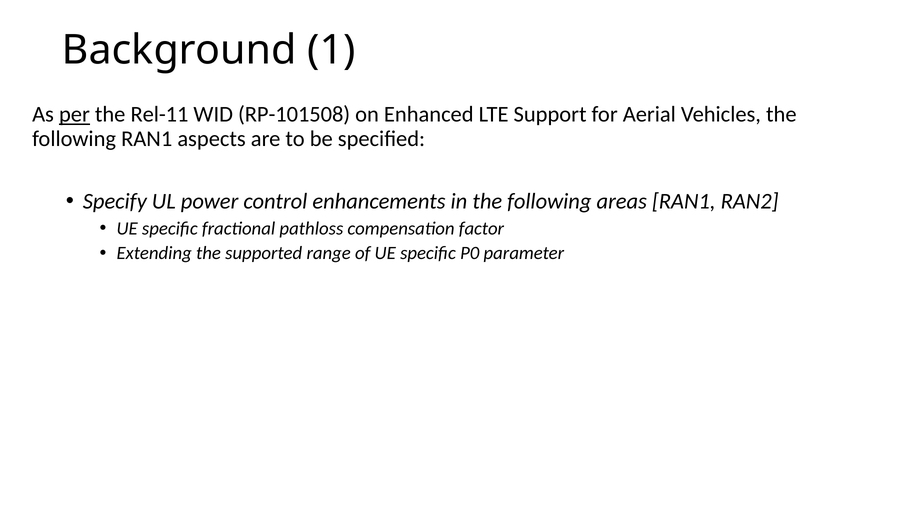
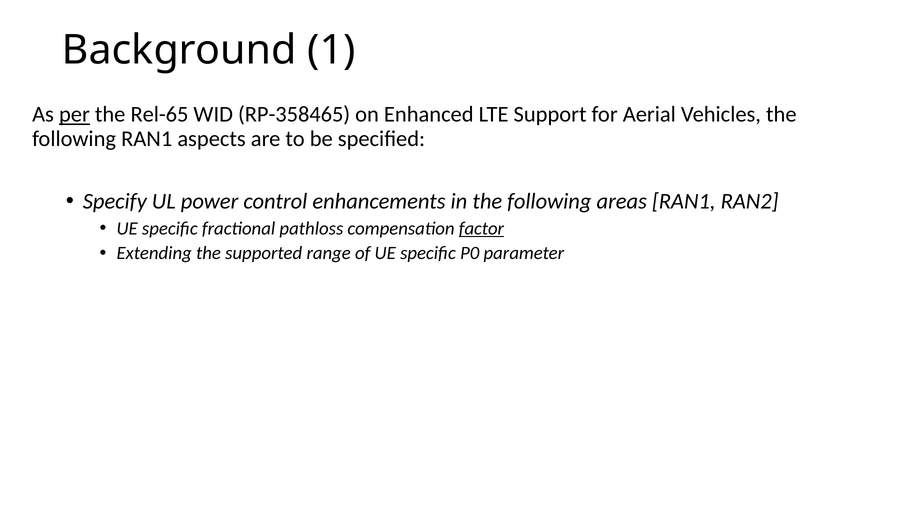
Rel-11: Rel-11 -> Rel-65 (159, 115)
RP-101508: RP-101508 -> RP-358465 (294, 115)
factor underline: none -> present (481, 228)
